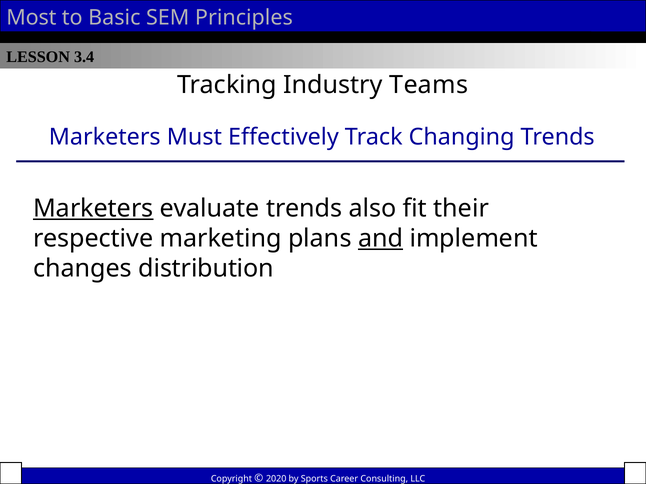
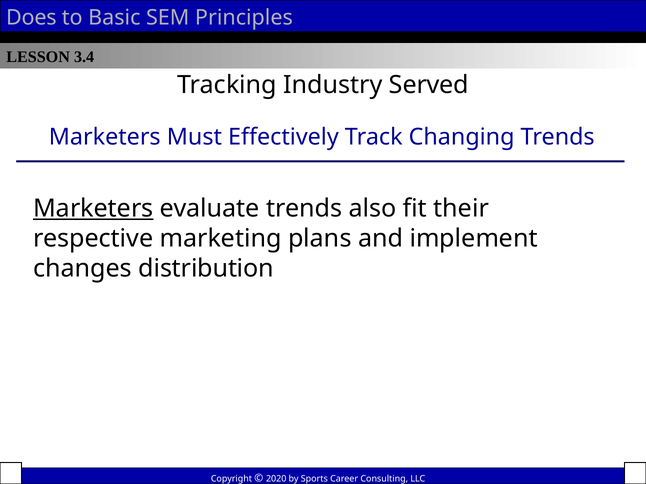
Most: Most -> Does (31, 18)
Teams: Teams -> Served (429, 85)
and underline: present -> none (381, 239)
